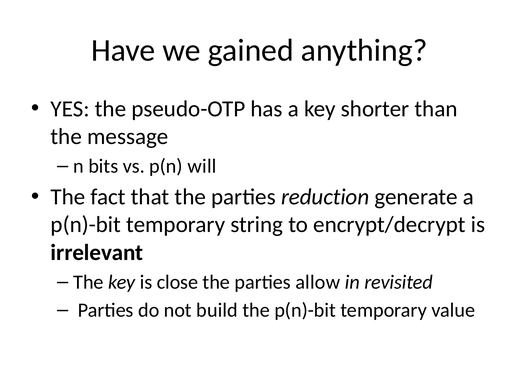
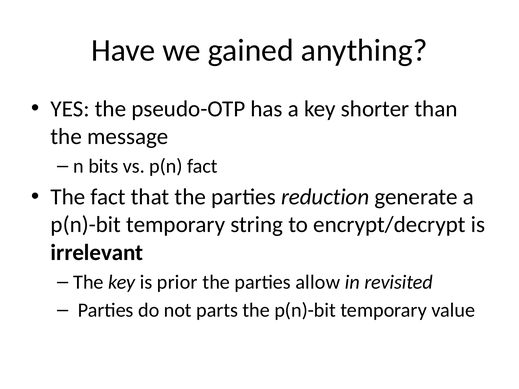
p(n will: will -> fact (202, 166)
close: close -> prior (177, 282)
build: build -> parts (217, 311)
